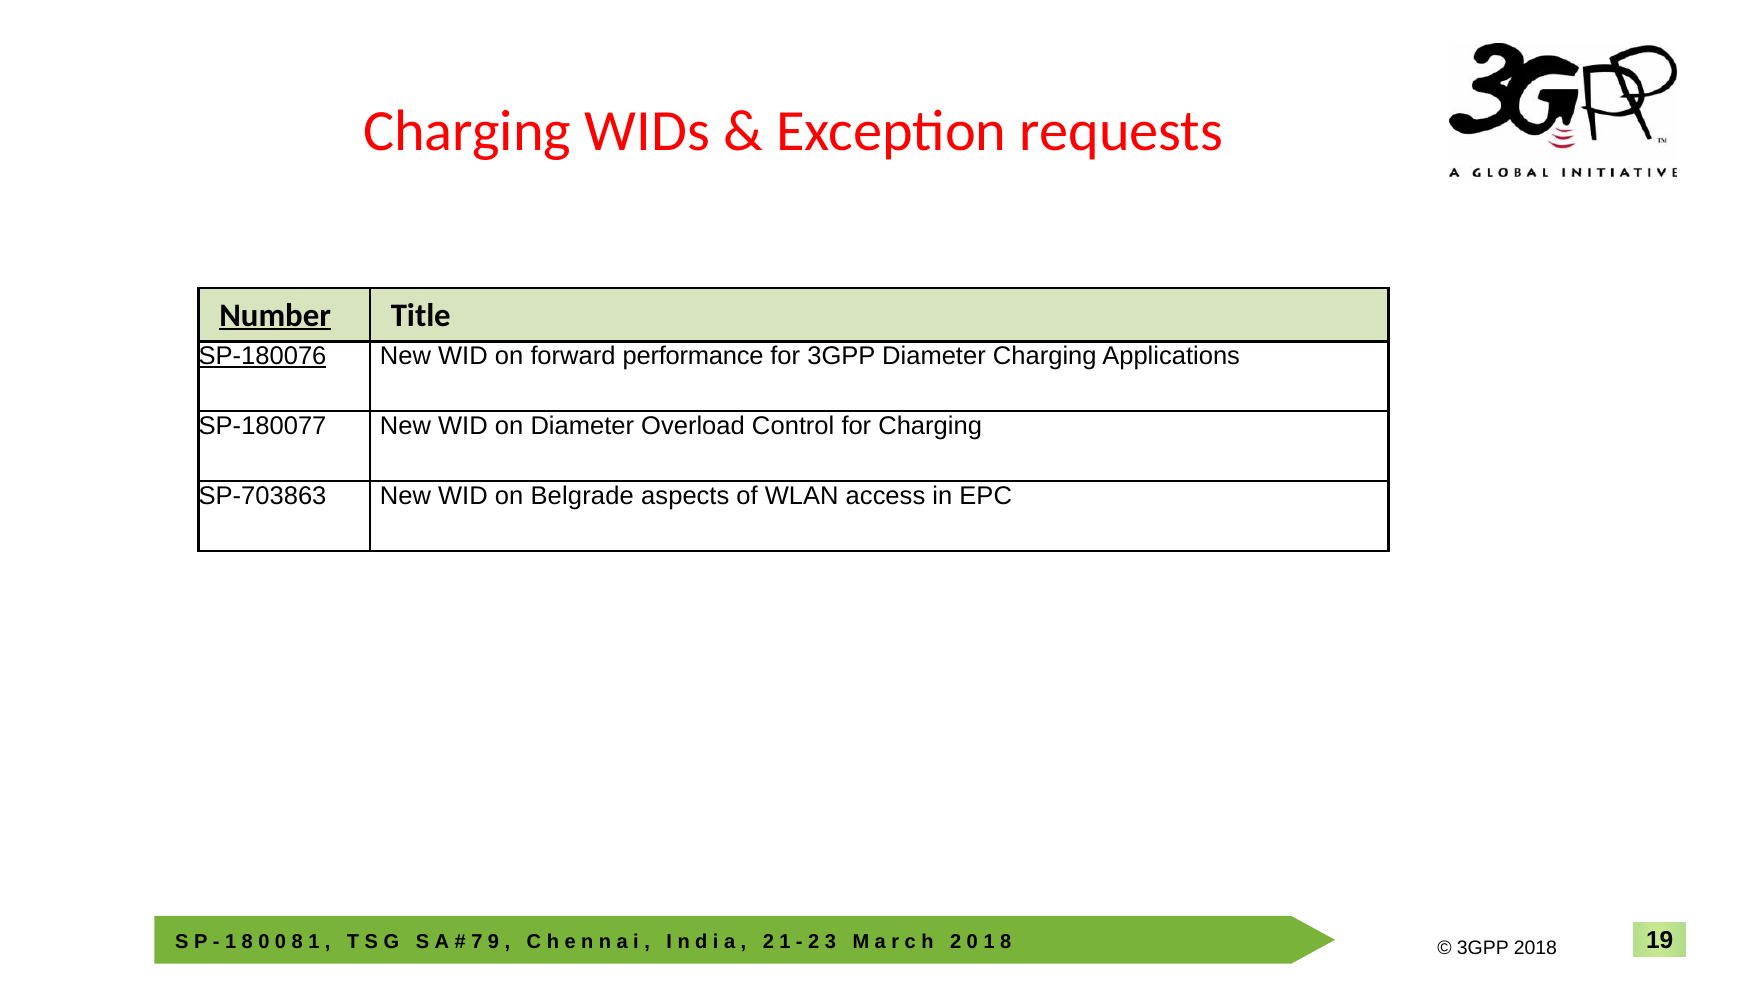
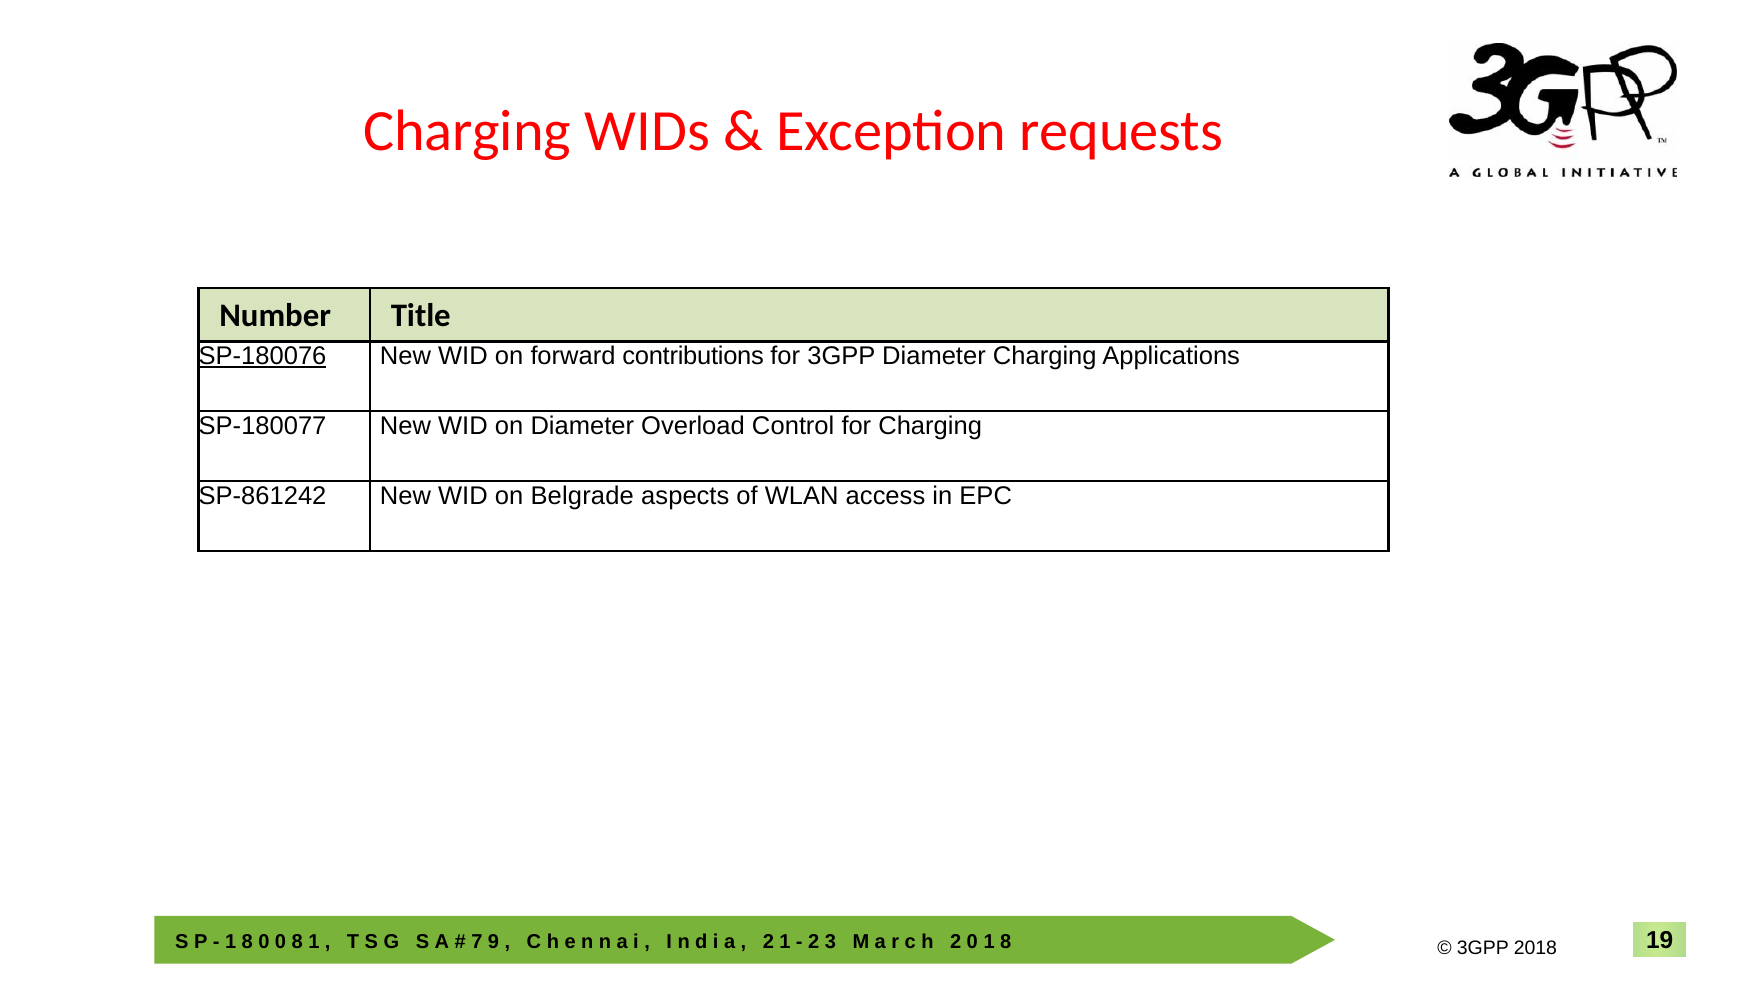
Number underline: present -> none (275, 315)
performance: performance -> contributions (693, 356)
SP-703863: SP-703863 -> SP-861242 (263, 495)
